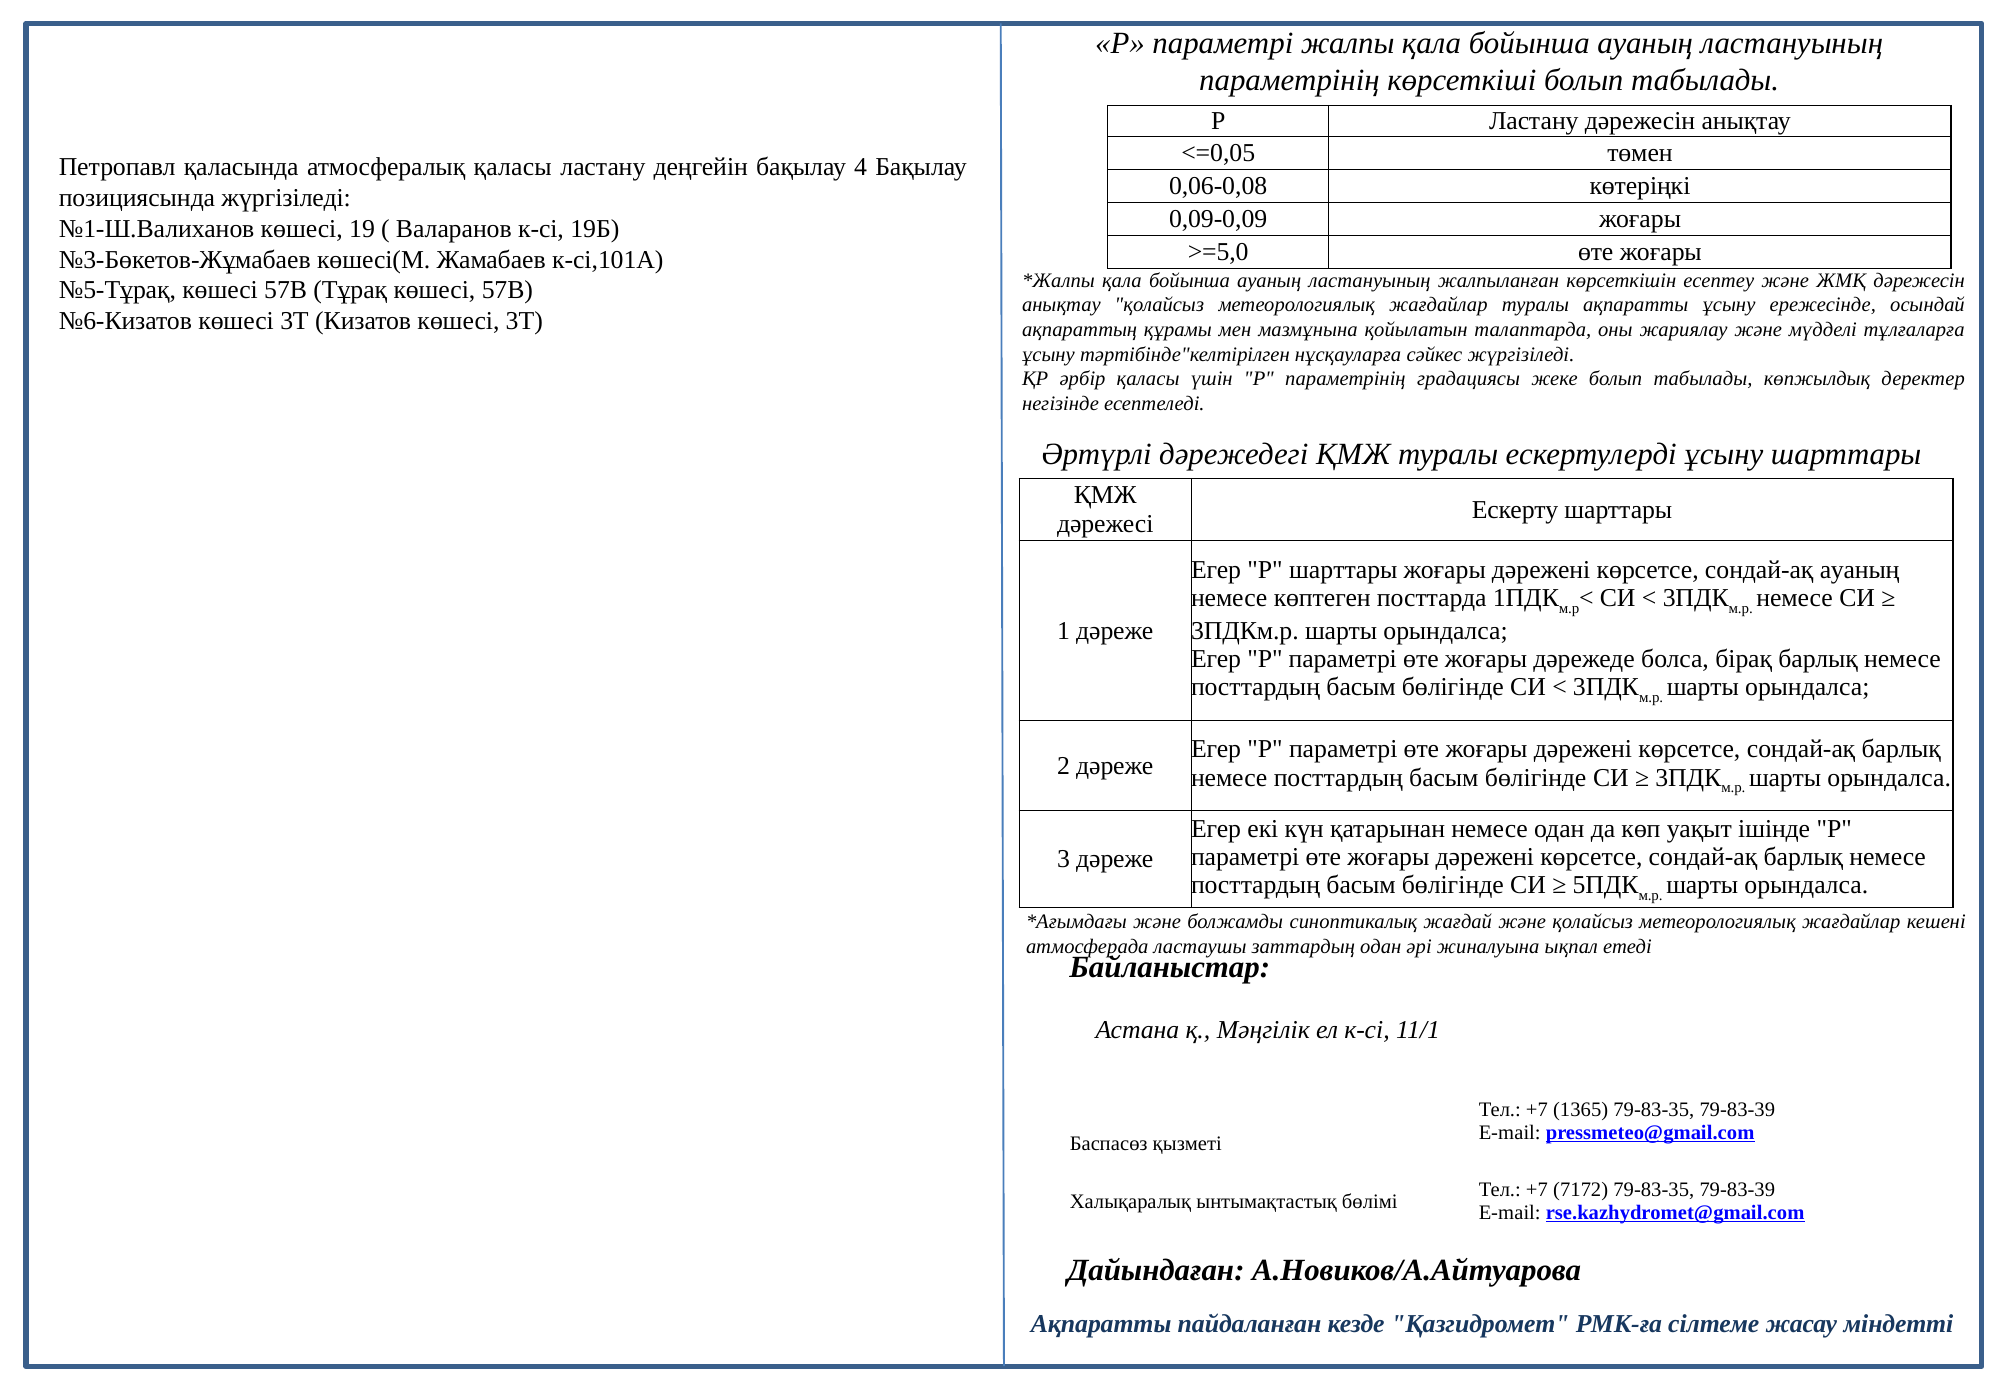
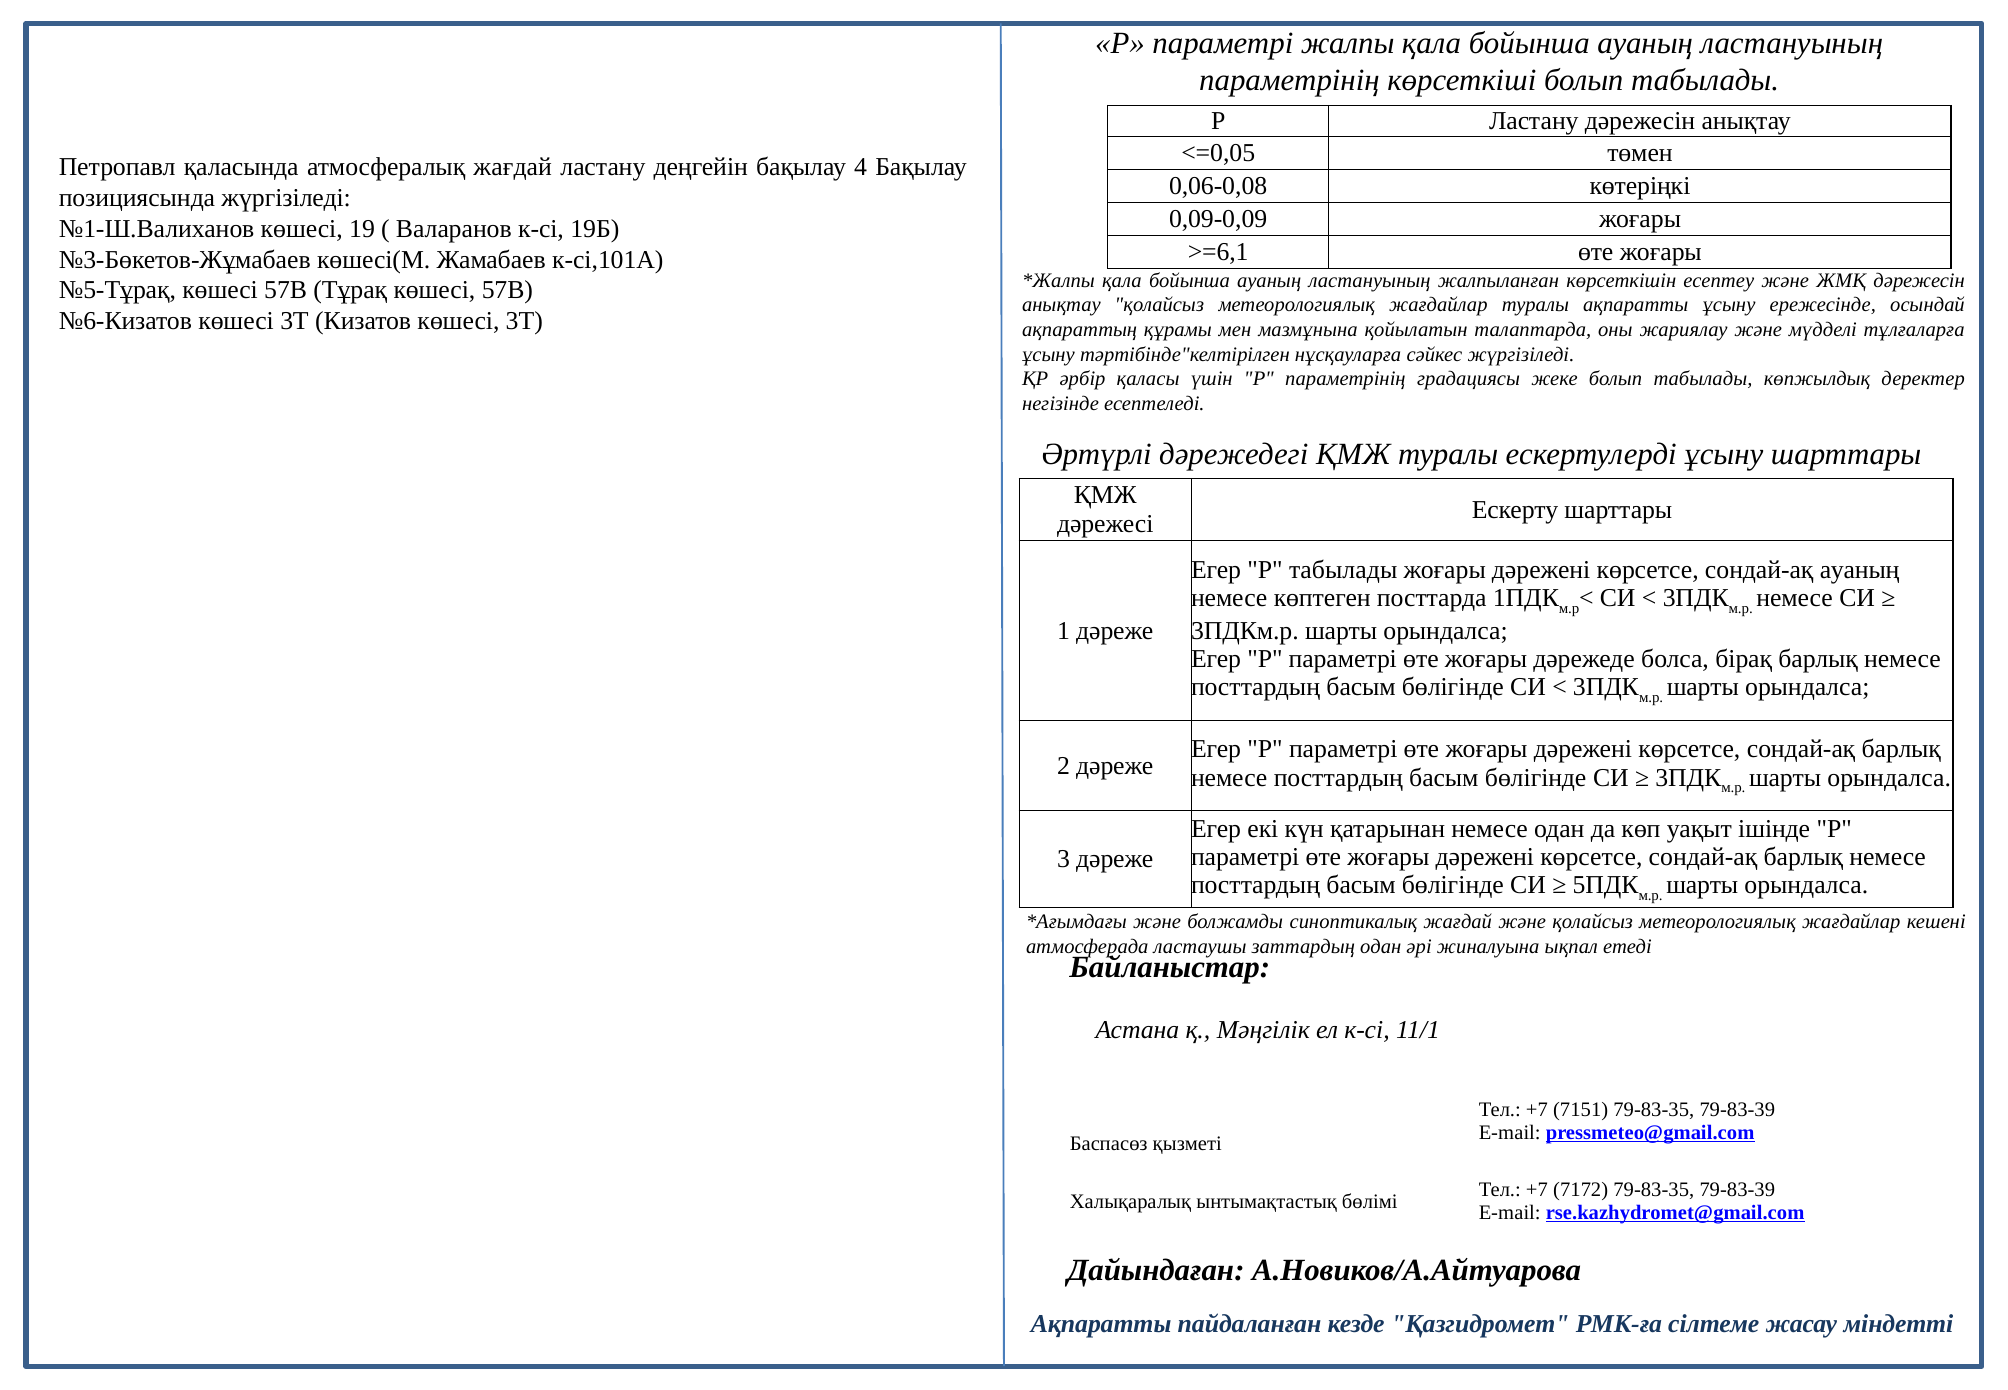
атмосфералық қаласы: қаласы -> жағдай (513, 167)
>=5,0: >=5,0 -> >=6,1 (1218, 252)
Р шарттары: шарттары -> табылады (1343, 570)
1365: 1365 -> 7151 (1581, 1110)
